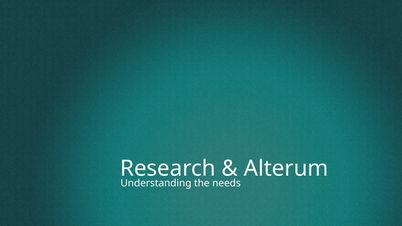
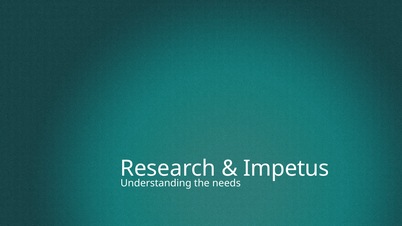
Alterum: Alterum -> Impetus (286, 168)
